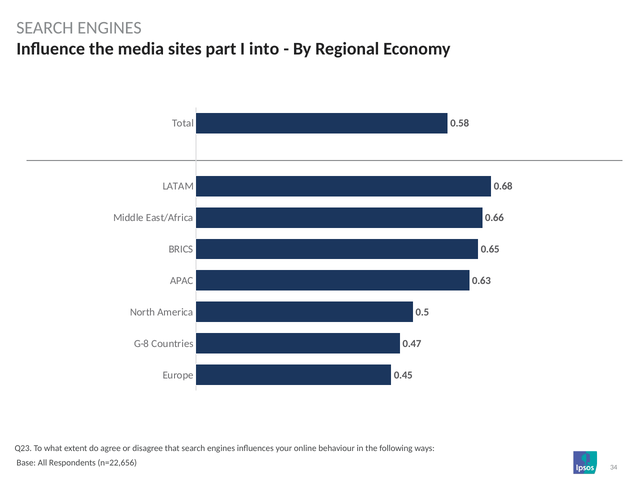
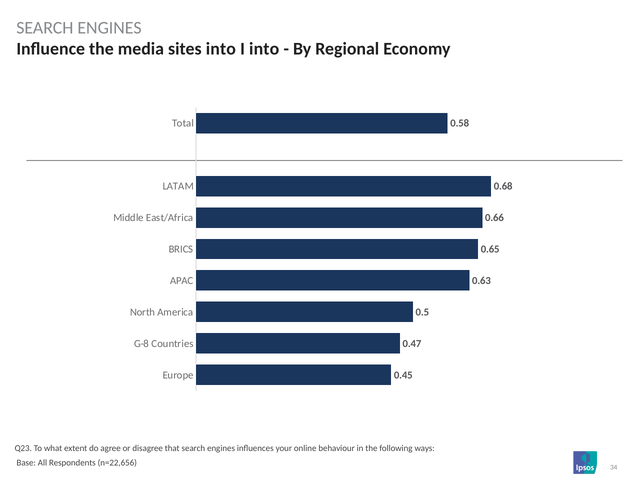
sites part: part -> into (221, 49)
